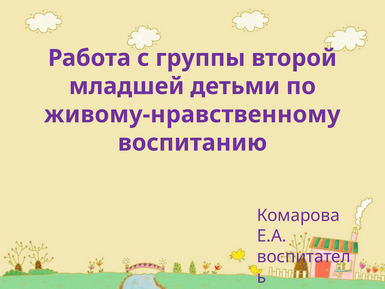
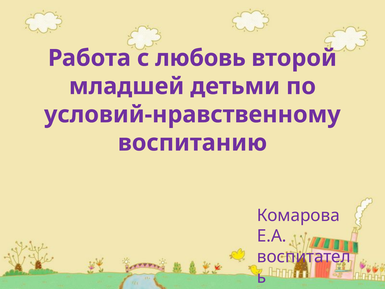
группы: группы -> любовь (200, 58)
живому-нравственному: живому-нравственному -> условий-нравственному (192, 114)
